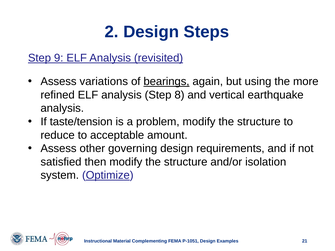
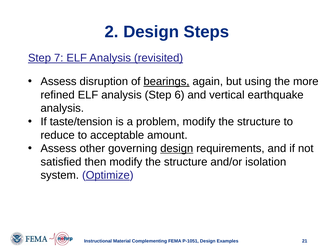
9: 9 -> 7 (59, 58)
variations: variations -> disruption (104, 82)
8: 8 -> 6 (179, 95)
design underline: none -> present (177, 149)
